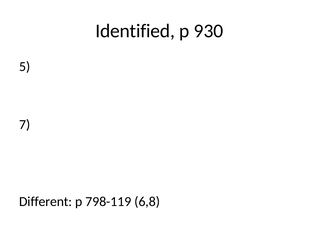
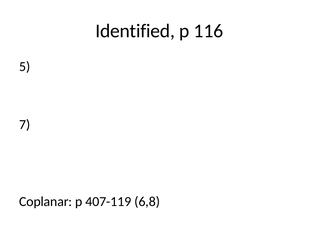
930: 930 -> 116 (209, 31)
Different: Different -> Coplanar (46, 202)
798-119: 798-119 -> 407-119 (108, 202)
